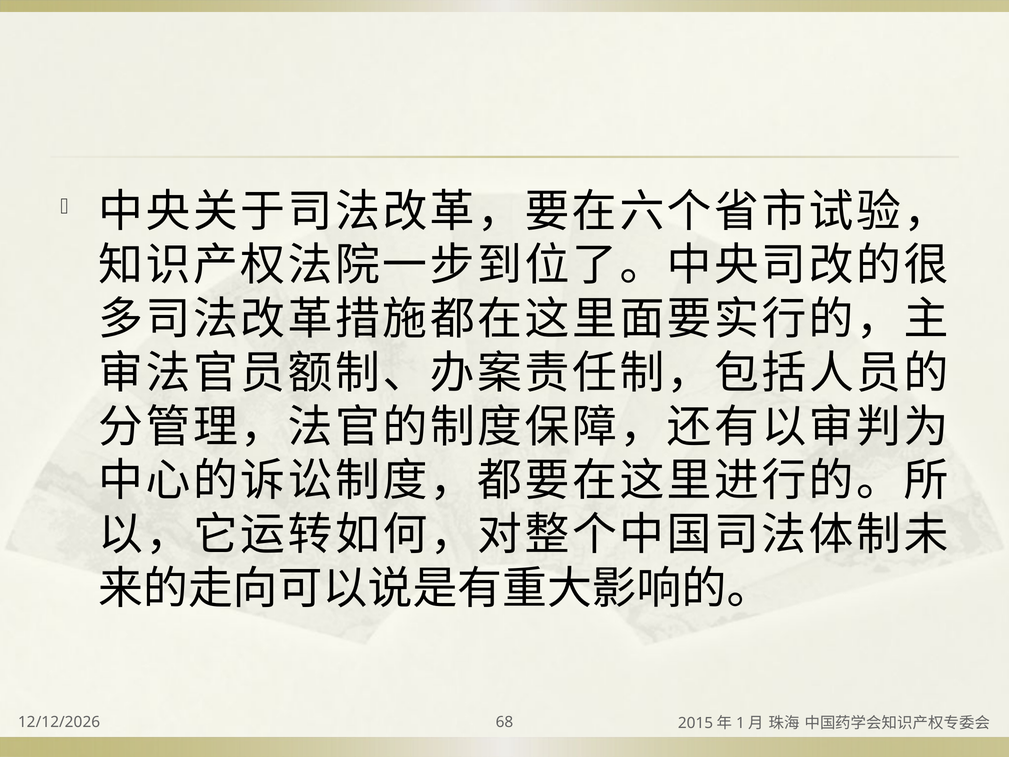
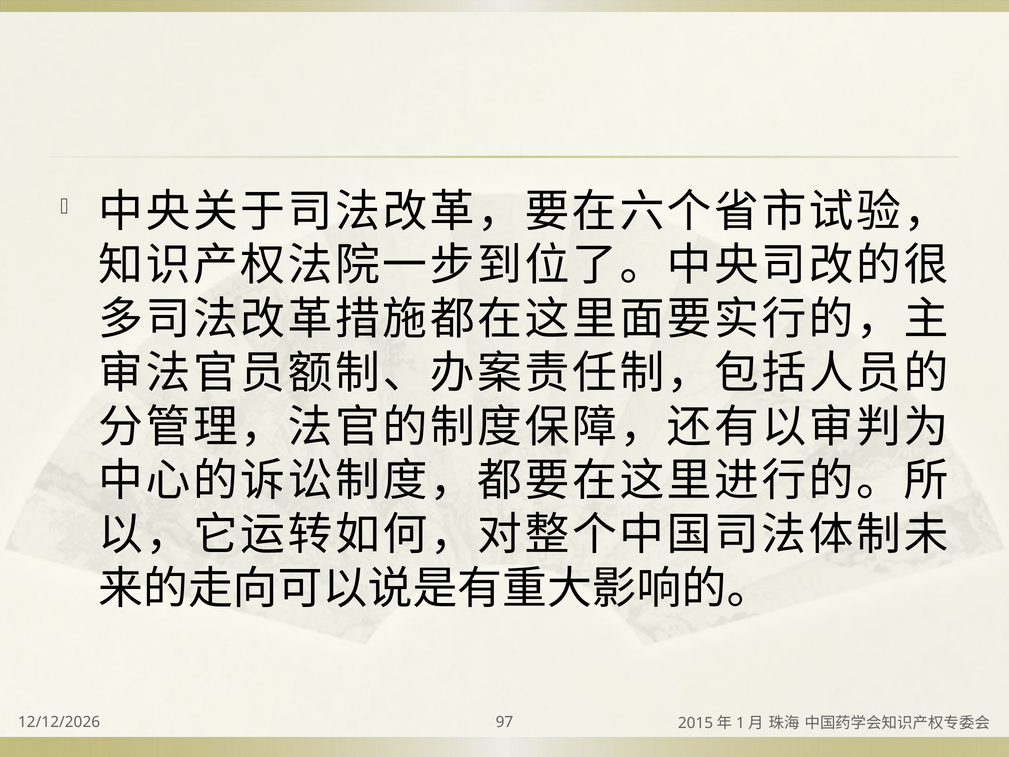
68: 68 -> 97 (504, 722)
